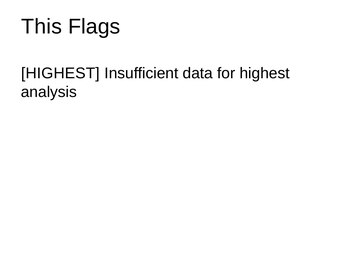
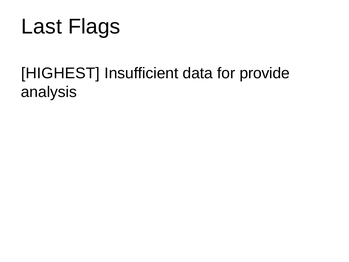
This: This -> Last (42, 26)
for highest: highest -> provide (265, 73)
